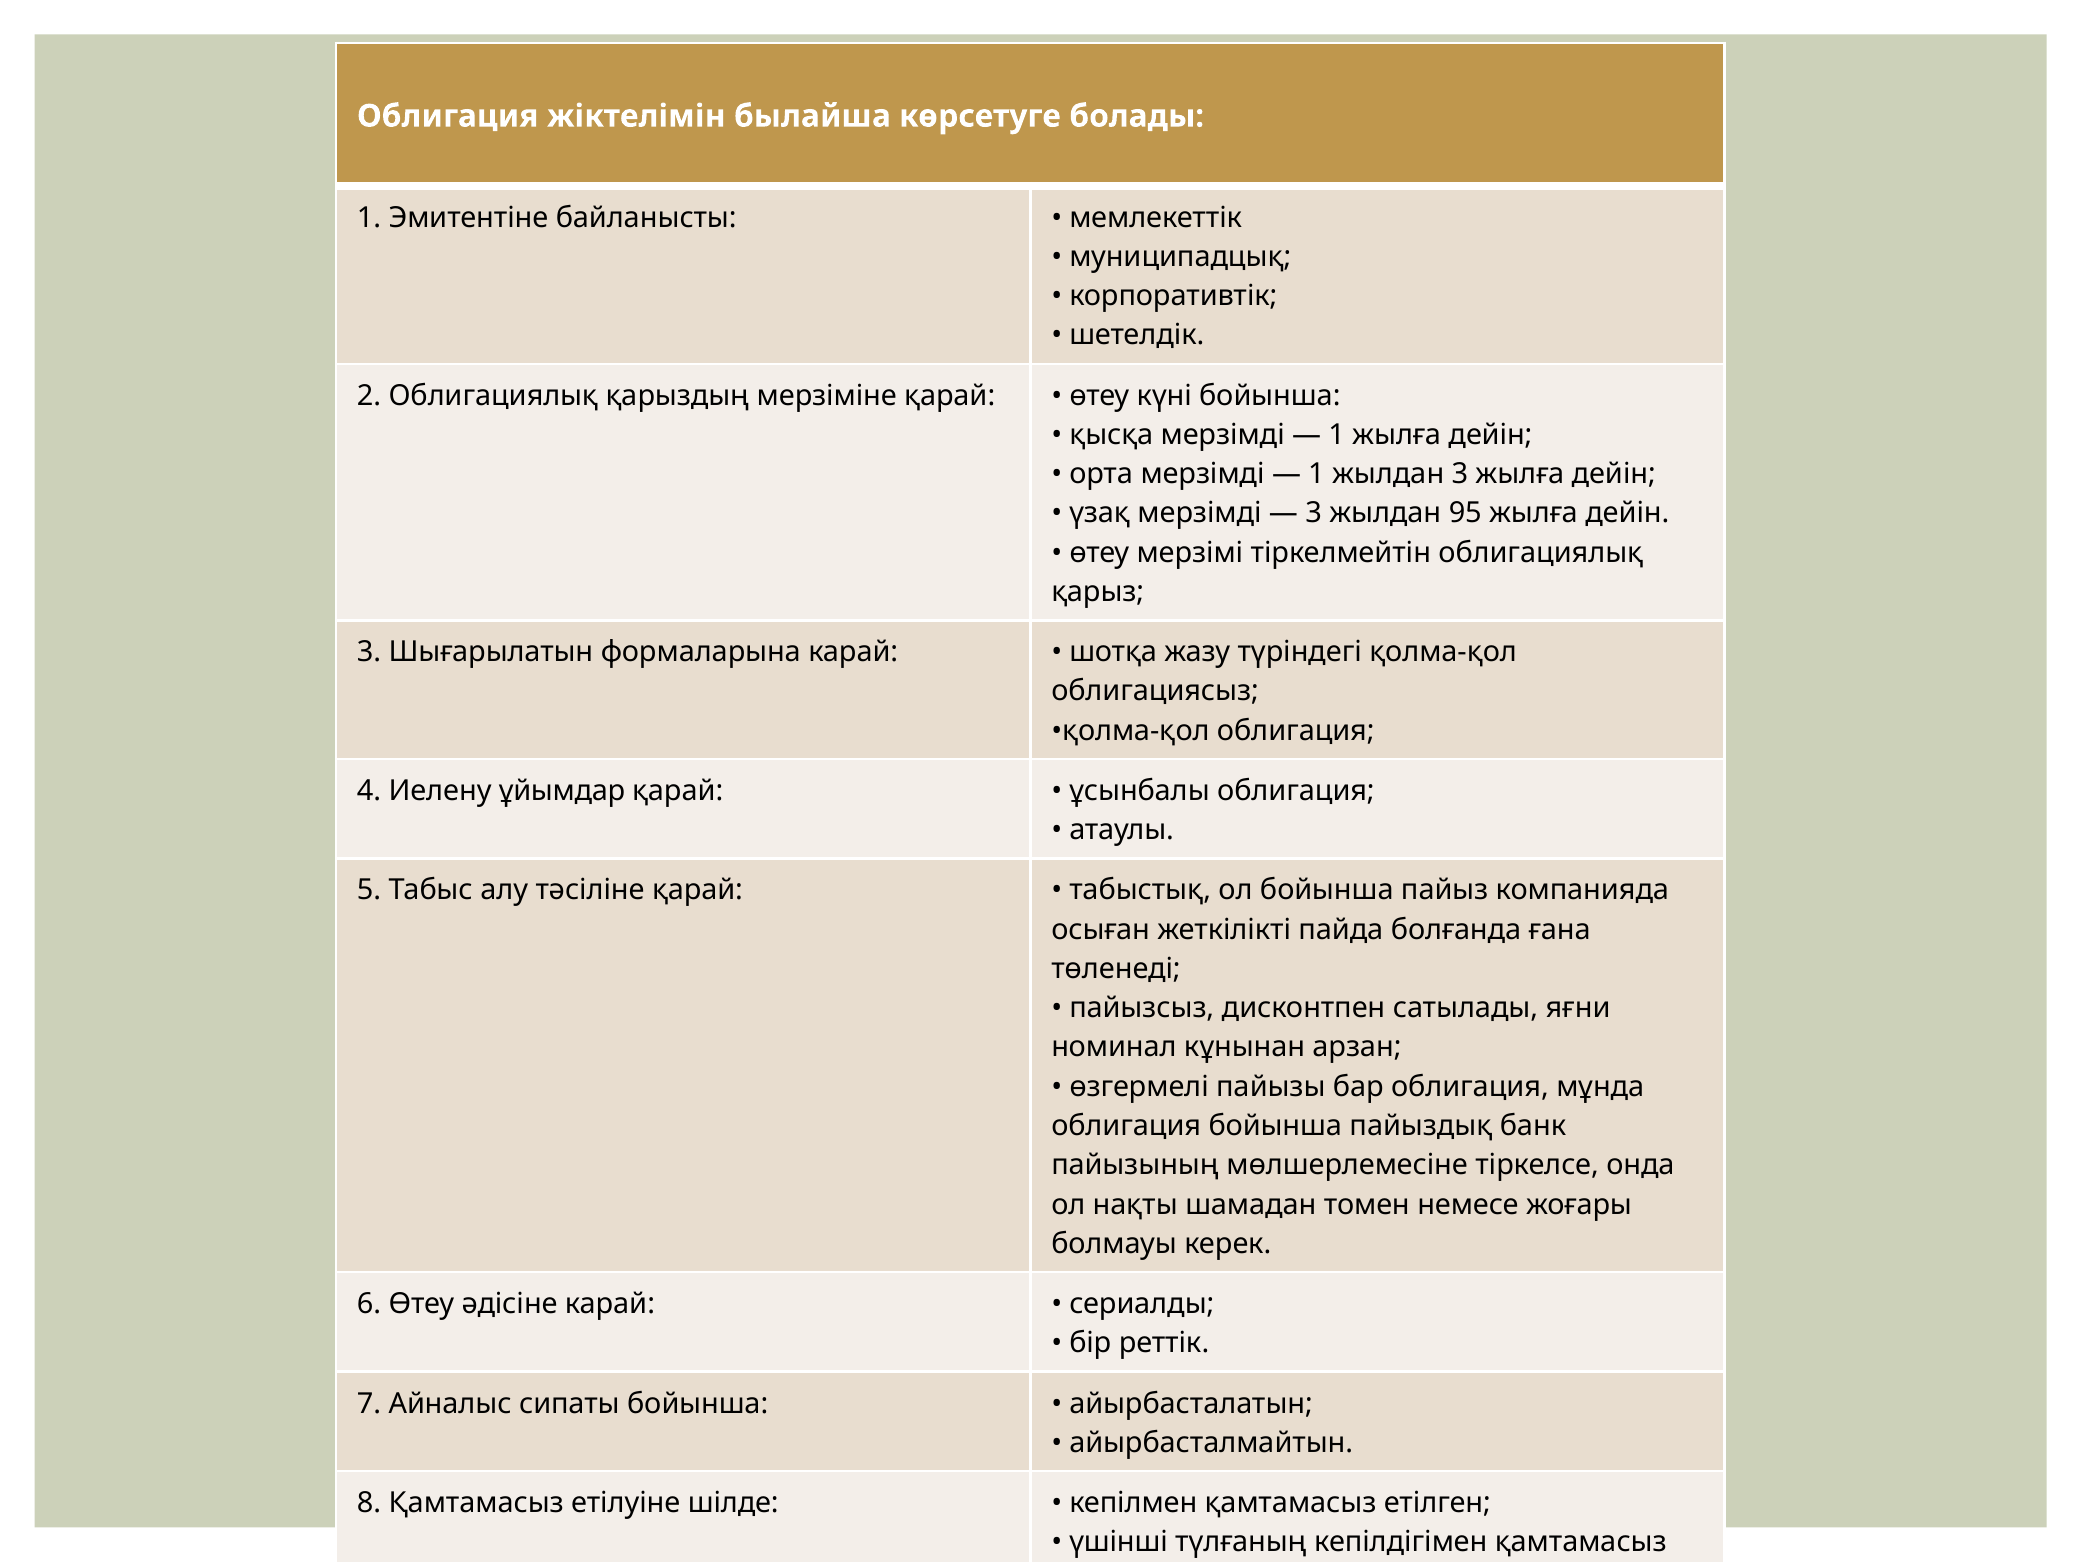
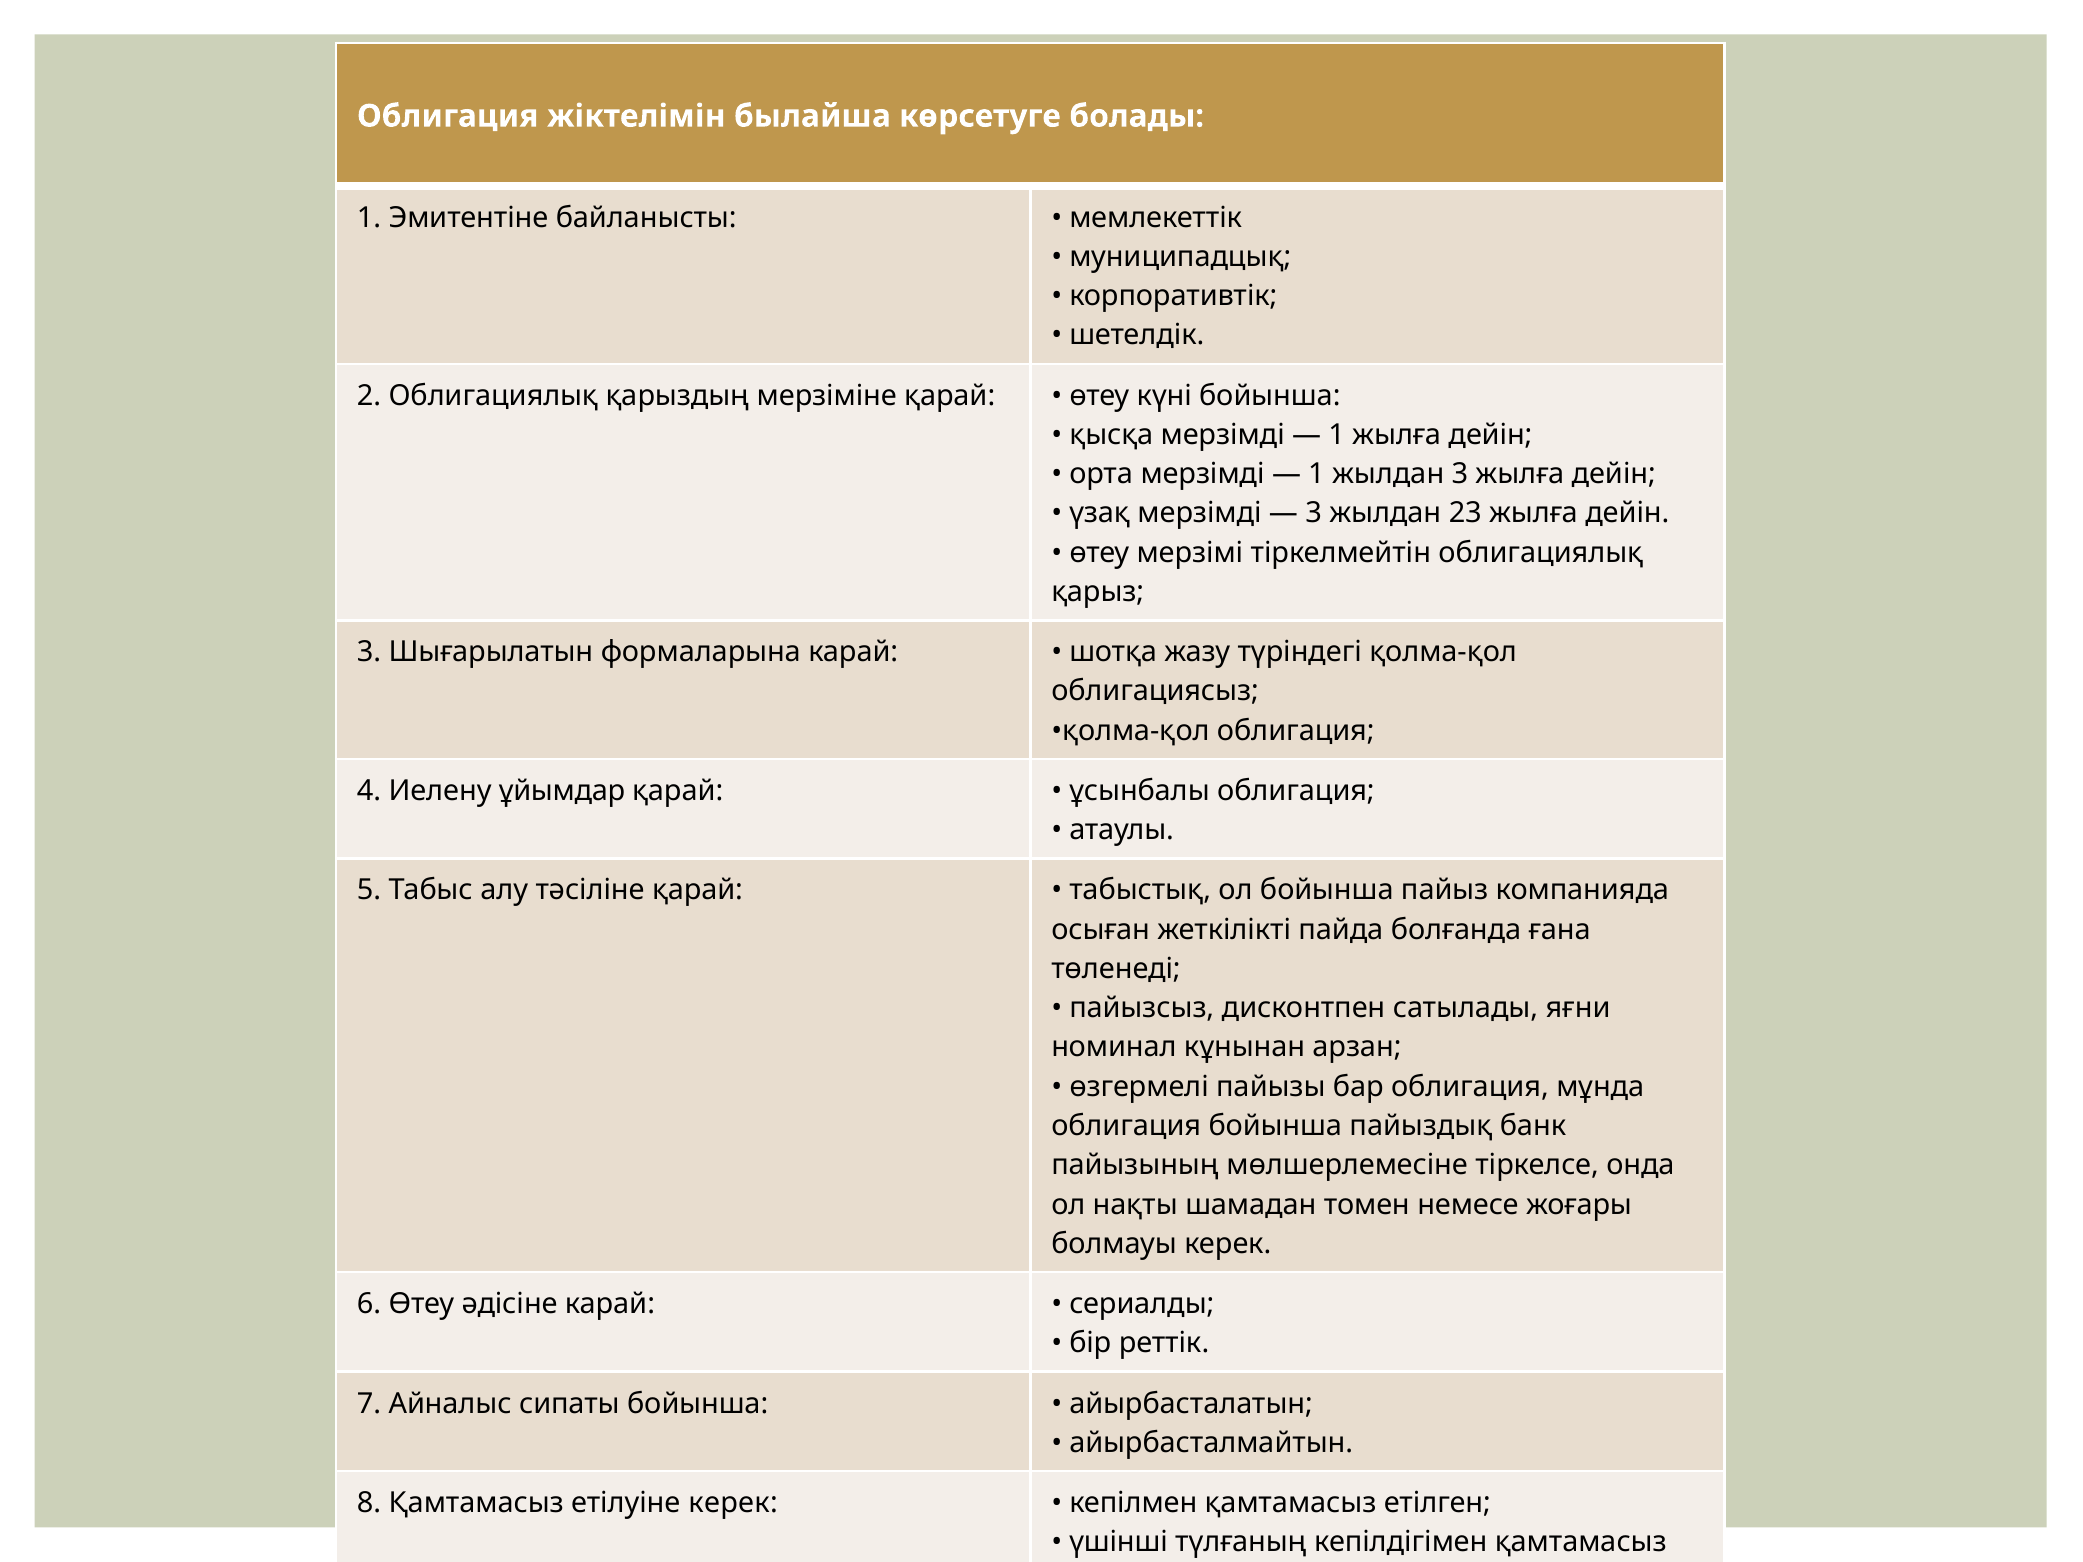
95: 95 -> 23 (1465, 513)
етілуіне шілде: шілде -> керек (733, 1503)
